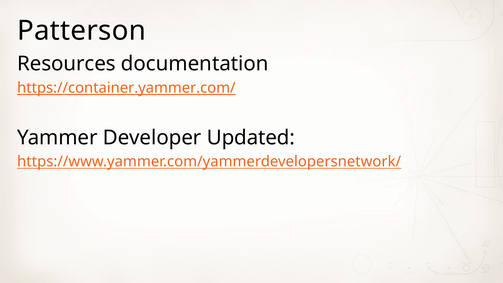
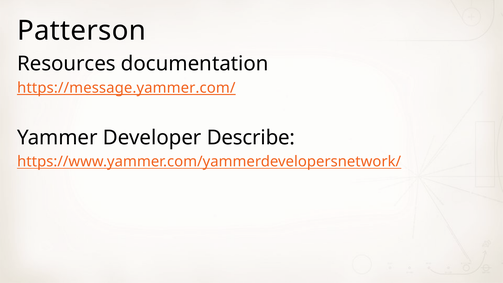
https://container.yammer.com/: https://container.yammer.com/ -> https://message.yammer.com/ (126, 88)
Updated: Updated -> Describe (251, 138)
